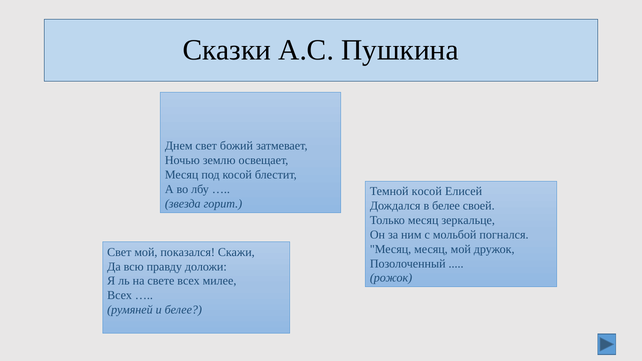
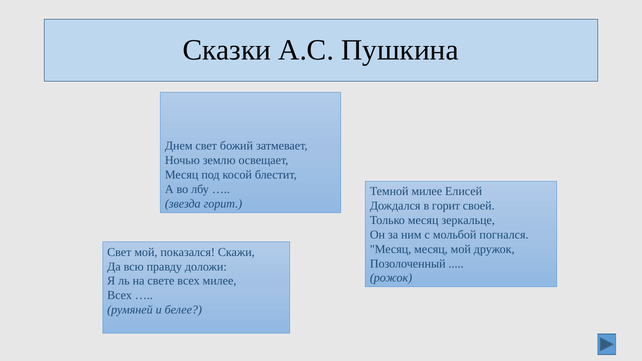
Темной косой: косой -> милее (427, 191)
в белее: белее -> горит (446, 206)
